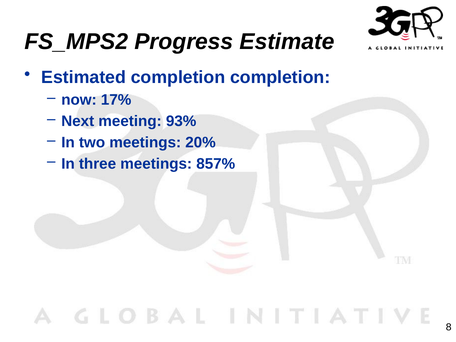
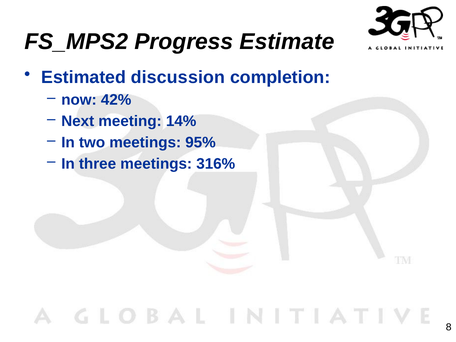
Estimated completion: completion -> discussion (178, 77)
17%: 17% -> 42% (116, 100)
93%: 93% -> 14% (181, 121)
20%: 20% -> 95% (201, 143)
857%: 857% -> 316% (216, 164)
